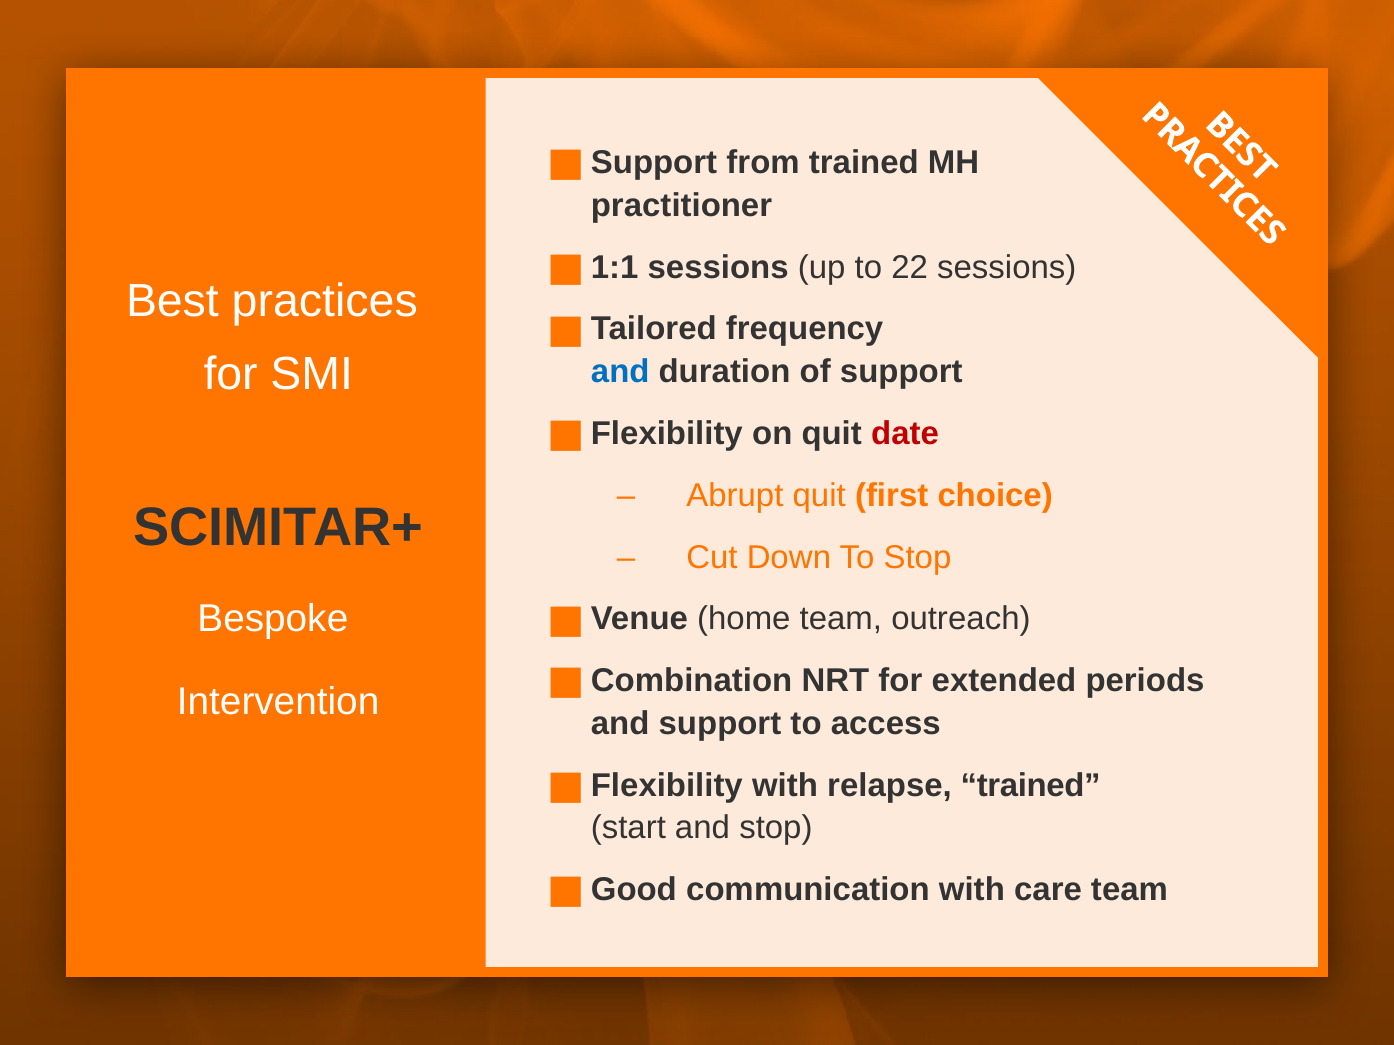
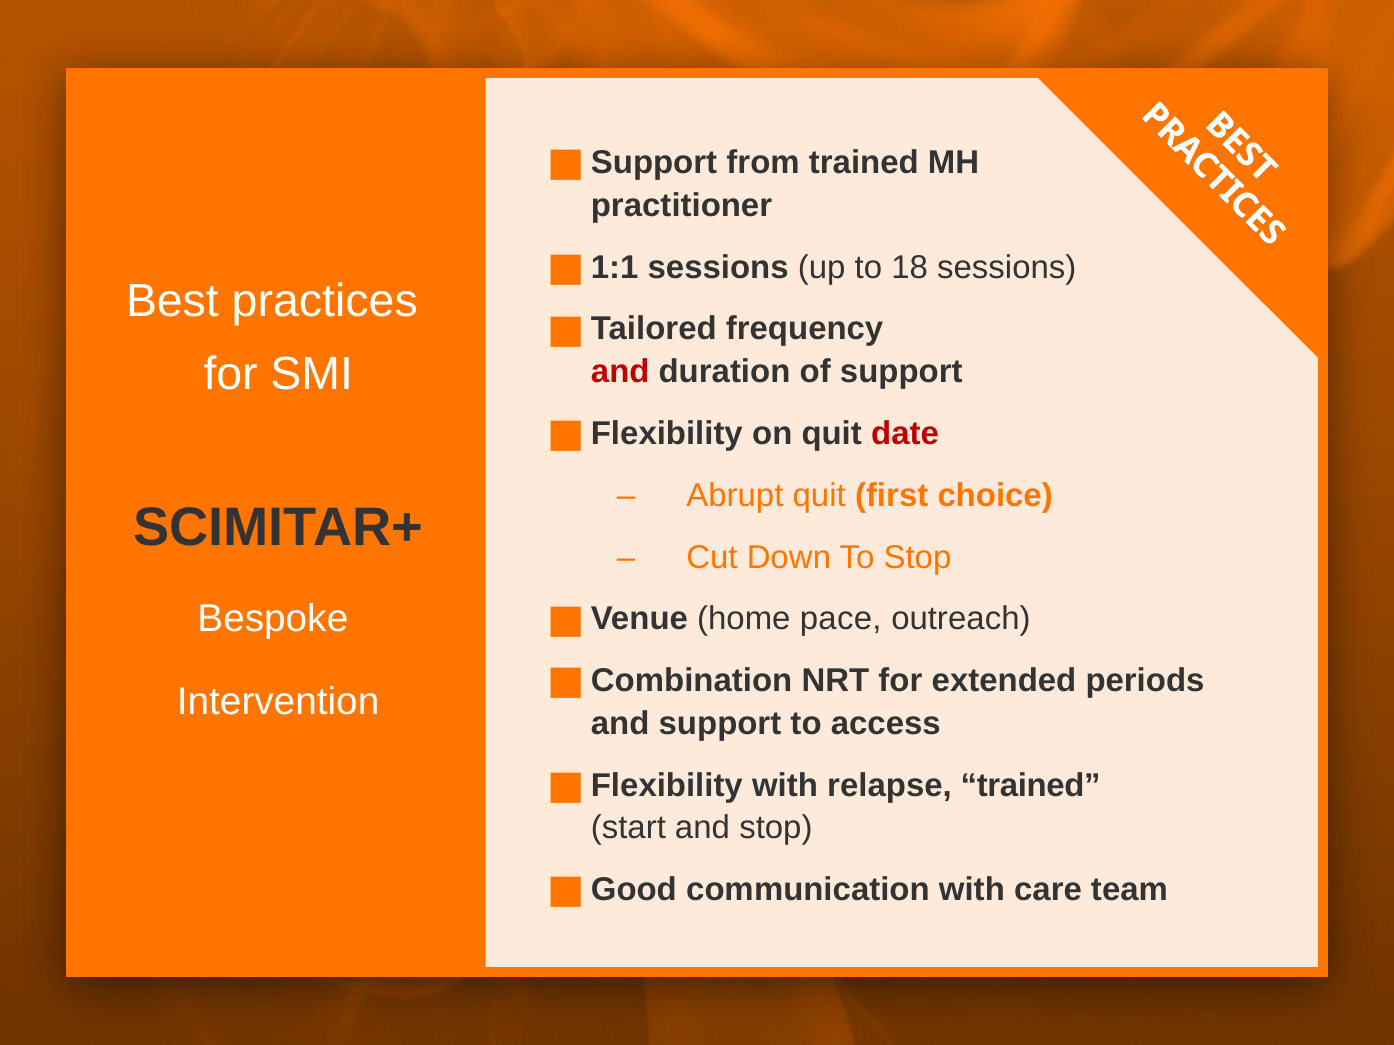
22: 22 -> 18 (910, 267)
and colour: blue -> red (620, 372)
home team: team -> pace (841, 619)
